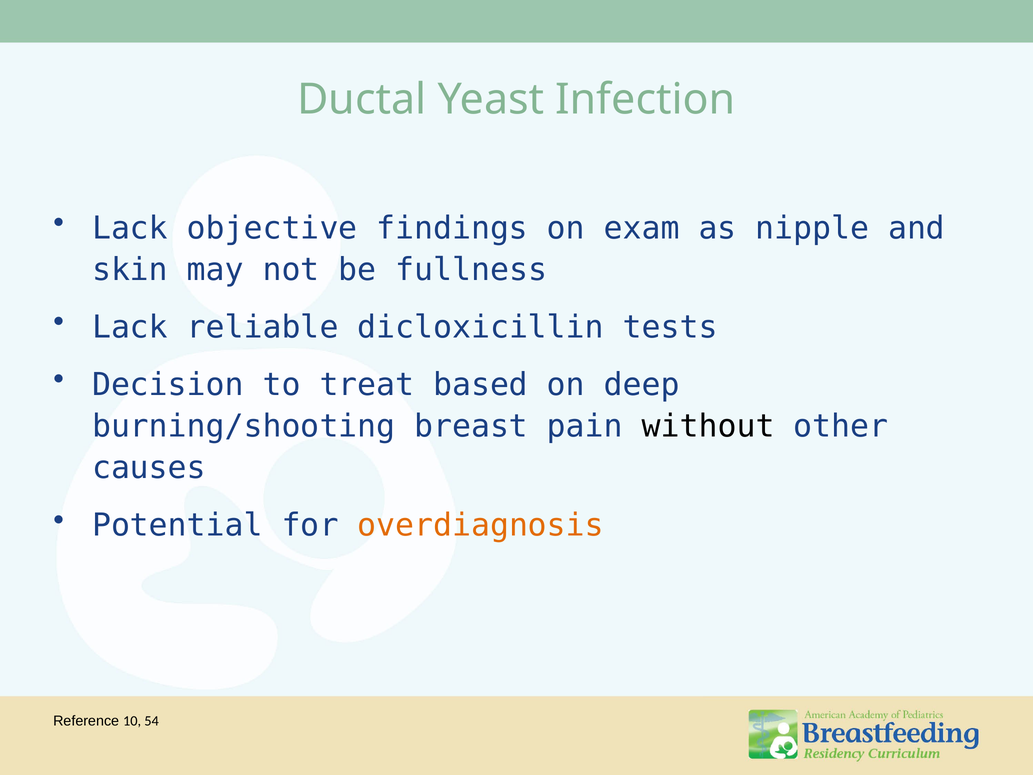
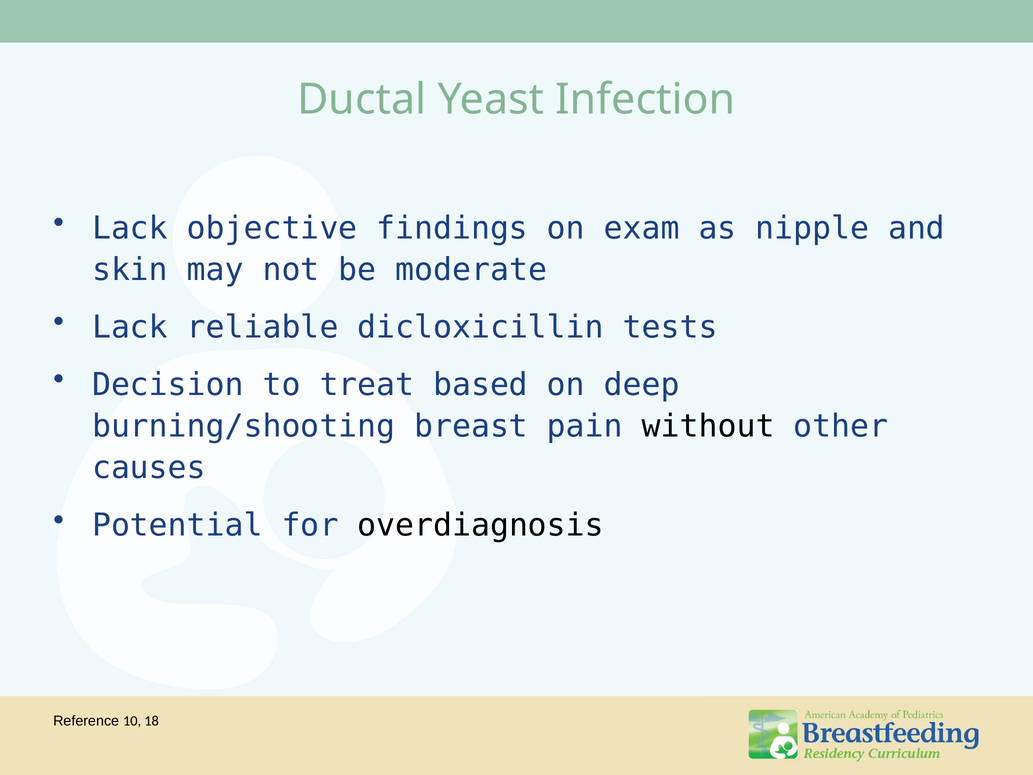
fullness: fullness -> moderate (471, 270)
overdiagnosis colour: orange -> black (481, 525)
54: 54 -> 18 (152, 721)
